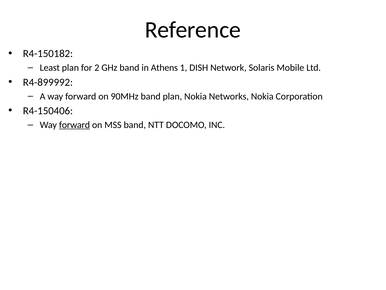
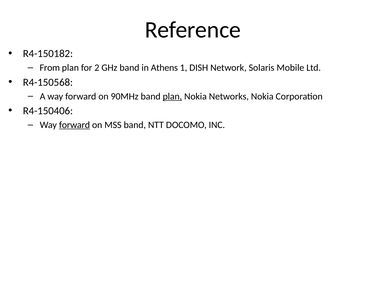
Least: Least -> From (50, 68)
R4-899992: R4-899992 -> R4-150568 (48, 82)
plan underline: none -> present (172, 96)
